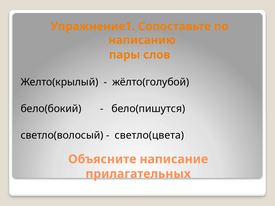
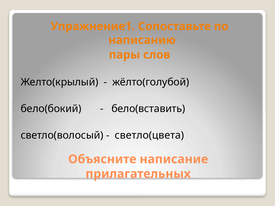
бело(пишутся: бело(пишутся -> бело(вставить (148, 109)
